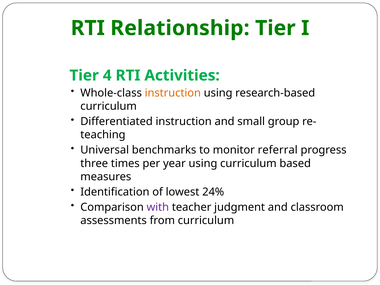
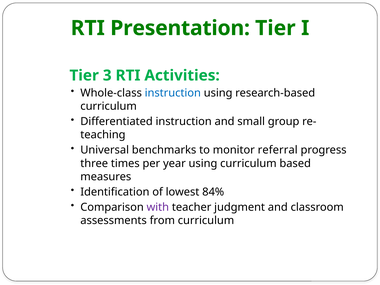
Relationship: Relationship -> Presentation (180, 28)
4: 4 -> 3 (107, 75)
instruction colour: orange -> blue (173, 93)
24%: 24% -> 84% (213, 192)
